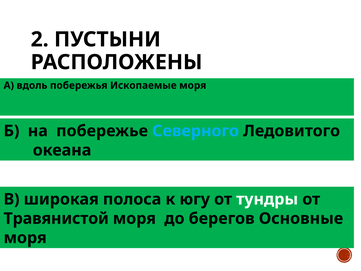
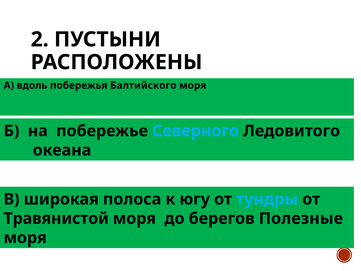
Ископаемые: Ископаемые -> Балтийского (143, 85)
тундры colour: white -> light blue (267, 199)
Основные: Основные -> Полезные (301, 218)
